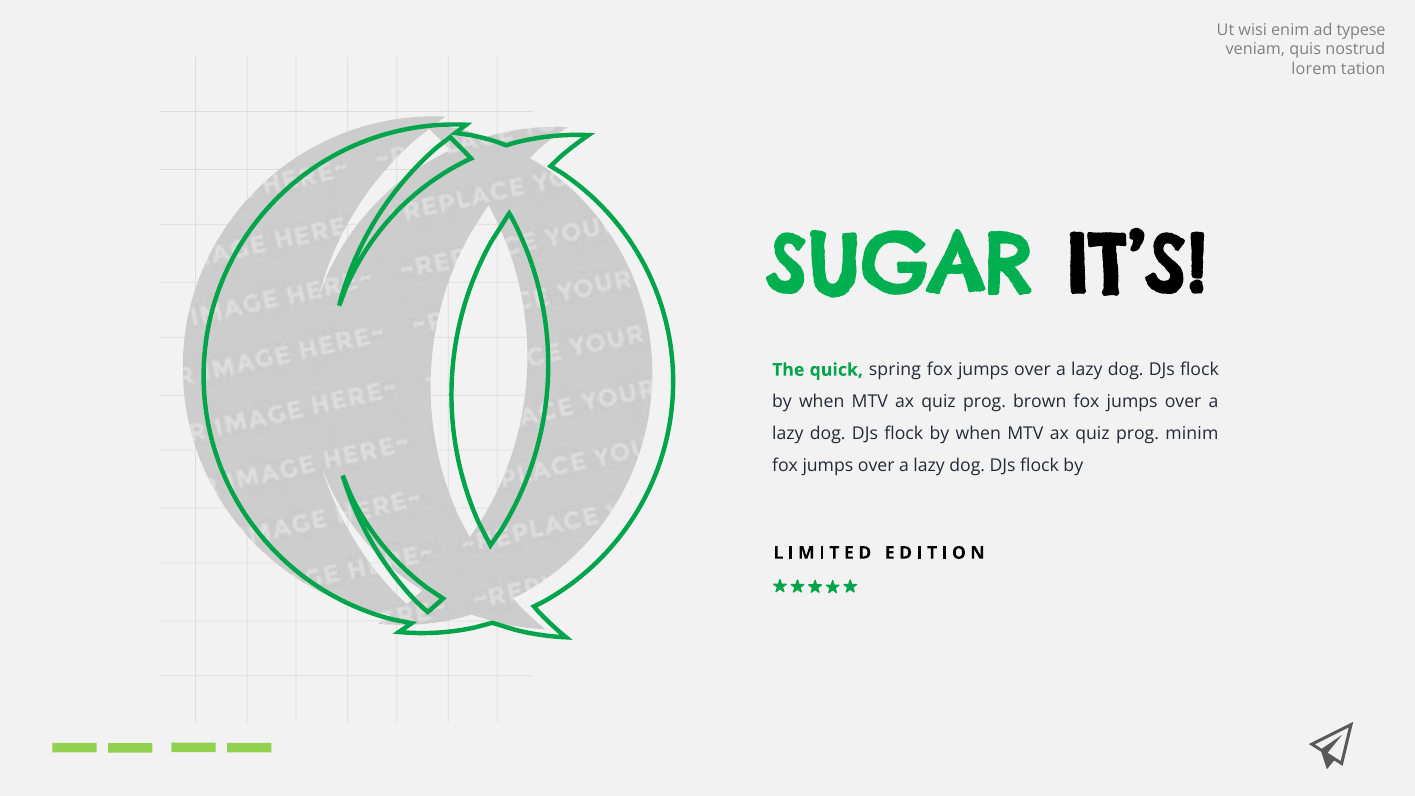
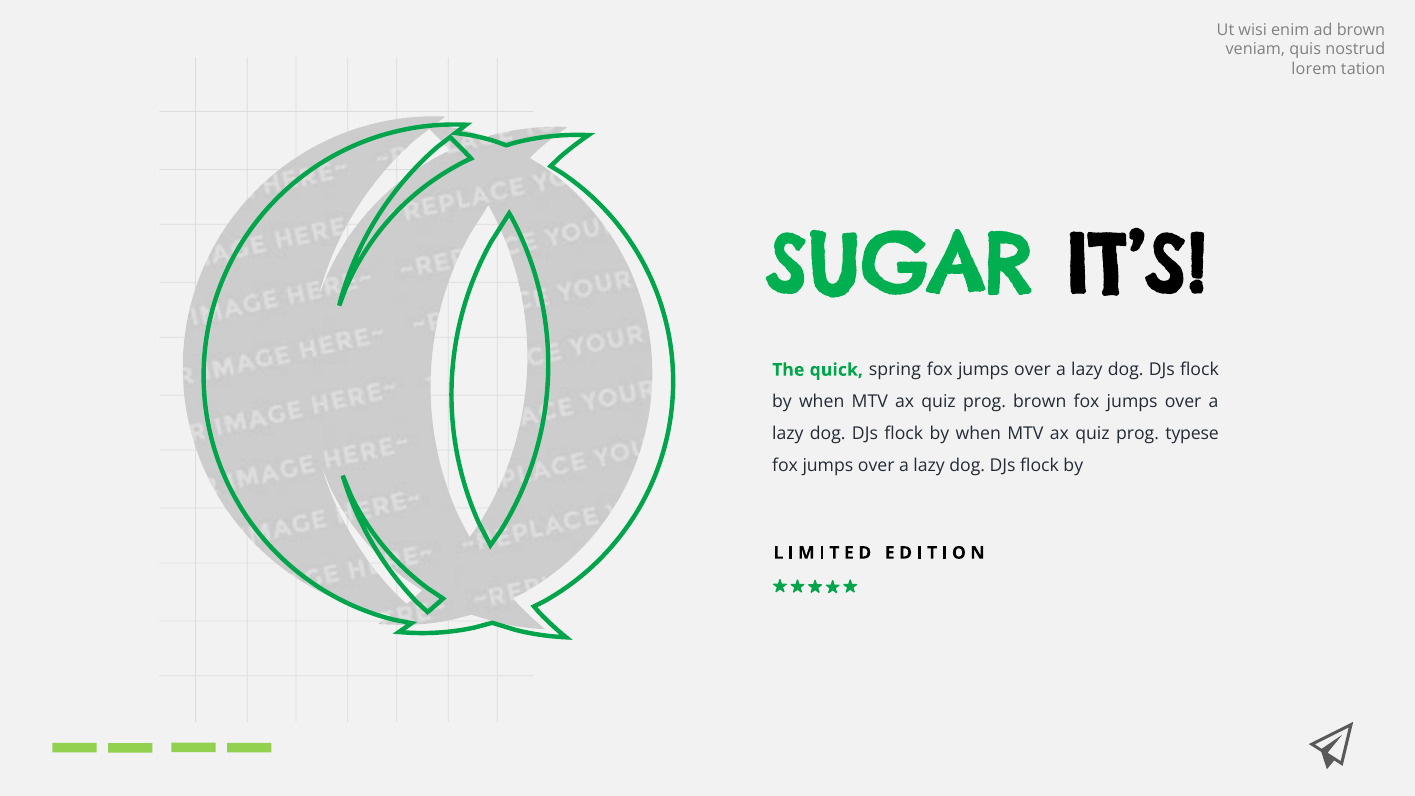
ad typese: typese -> brown (1361, 30)
minim: minim -> typese (1192, 434)
